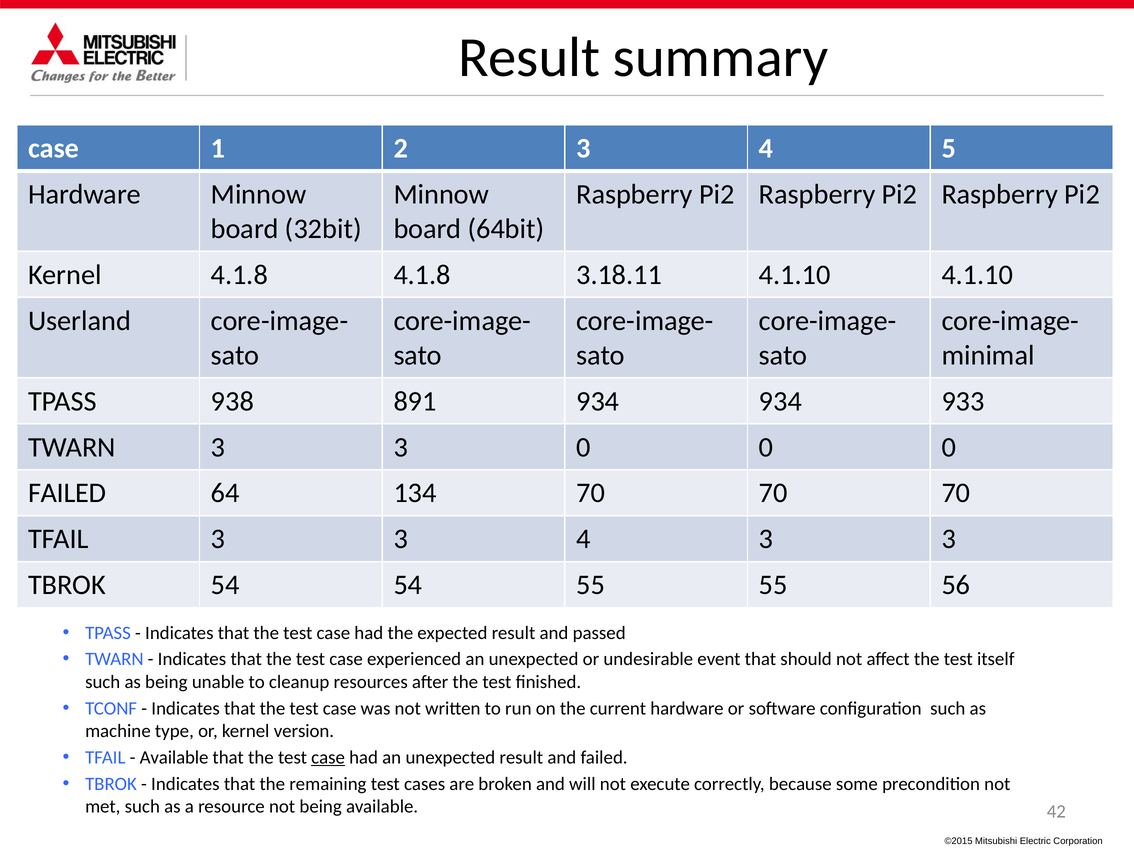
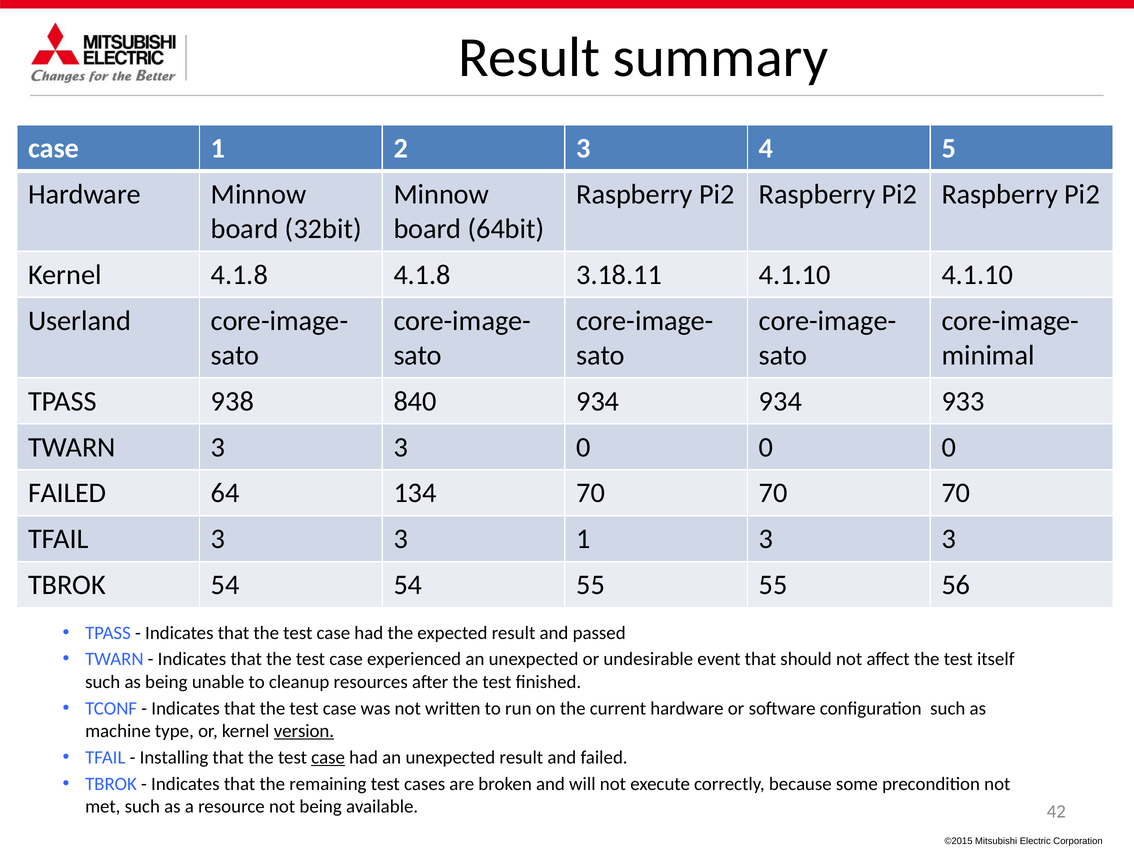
891: 891 -> 840 (415, 401)
3 3 4: 4 -> 1 (583, 539)
version underline: none -> present (304, 731)
Available: Available -> Installing (174, 758)
